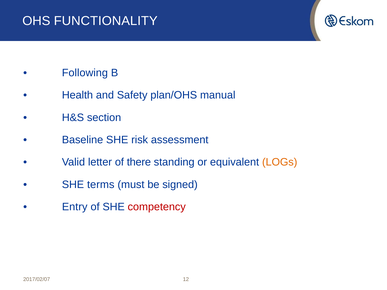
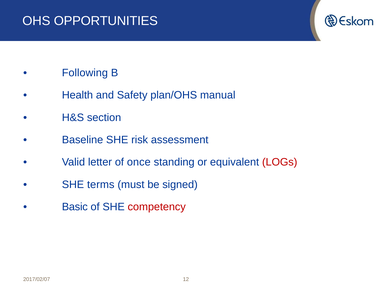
FUNCTIONALITY: FUNCTIONALITY -> OPPORTUNITIES (106, 21)
there: there -> once (139, 162)
LOGs colour: orange -> red (280, 162)
Entry: Entry -> Basic (75, 207)
